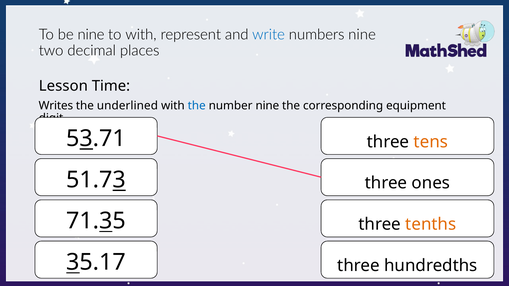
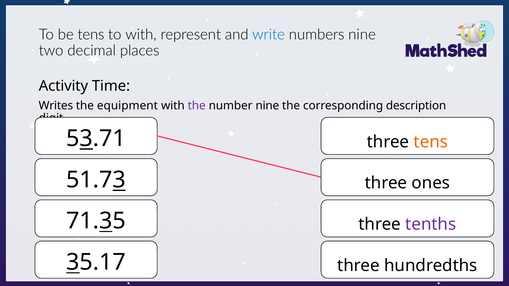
be nine: nine -> tens (91, 35)
Lesson: Lesson -> Activity (63, 86)
underlined: underlined -> equipment (127, 106)
the colour: blue -> purple (197, 106)
equipment: equipment -> description (416, 106)
tenths colour: orange -> purple (431, 225)
